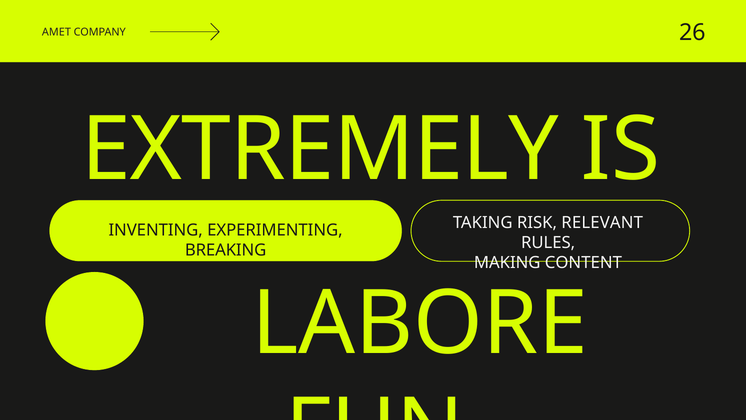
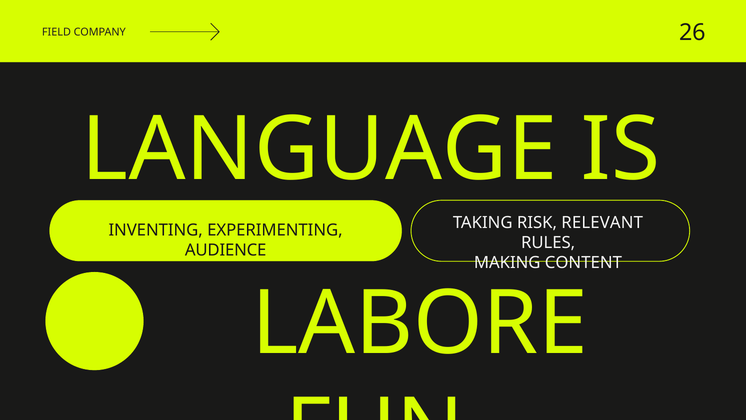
AMET: AMET -> FIELD (56, 32)
EXTREMELY: EXTREMELY -> LANGUAGE (319, 150)
BREAKING: BREAKING -> AUDIENCE (226, 250)
